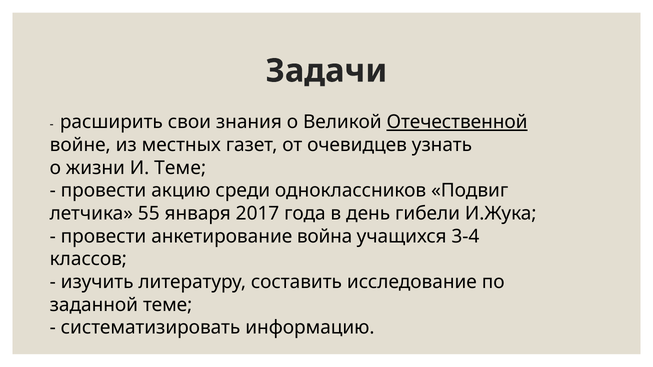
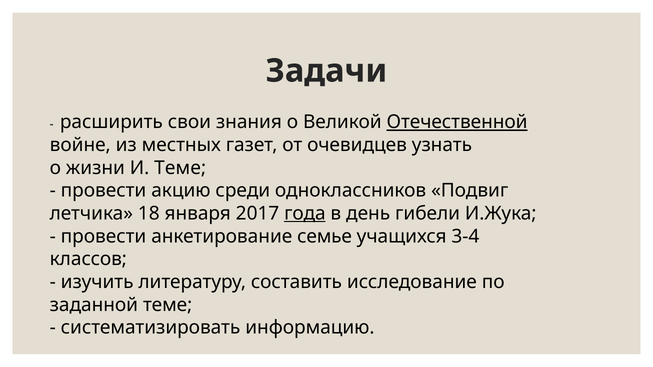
55: 55 -> 18 (149, 214)
года underline: none -> present (305, 214)
война: война -> семье (325, 237)
